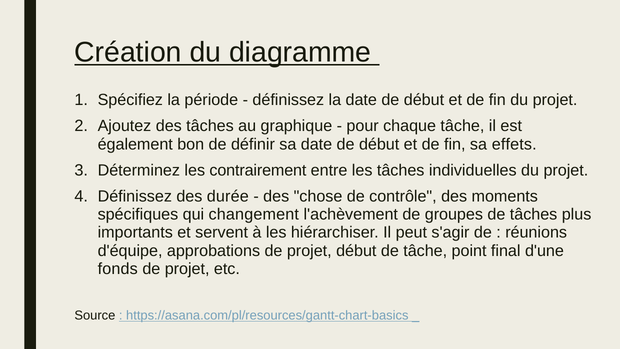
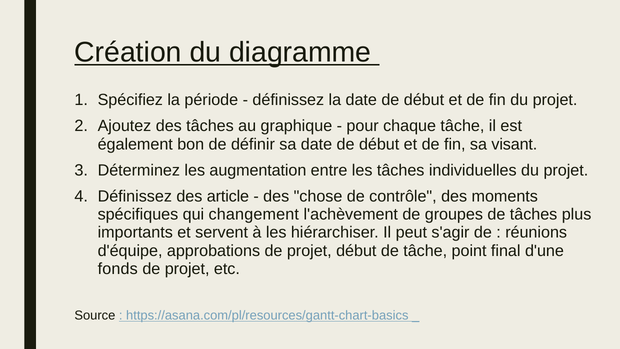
effets: effets -> visant (514, 144)
contrairement: contrairement -> augmentation (258, 170)
durée: durée -> article (228, 196)
